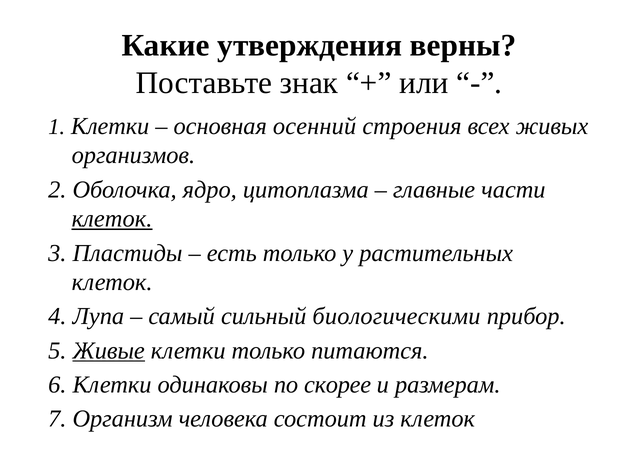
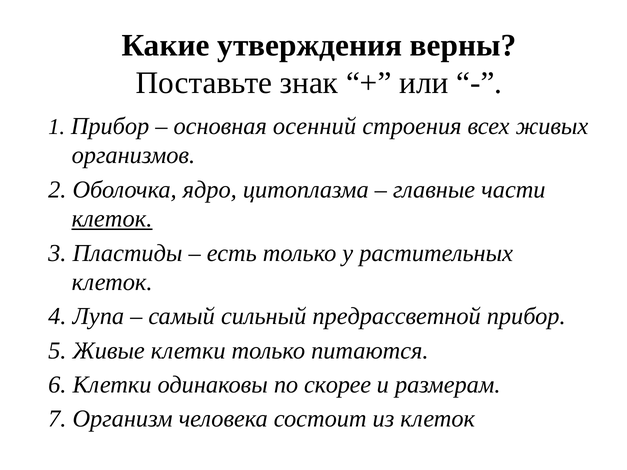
1 Клетки: Клетки -> Прибор (110, 126)
биологическими: биологическими -> предрассветной (397, 317)
Живые underline: present -> none (109, 351)
